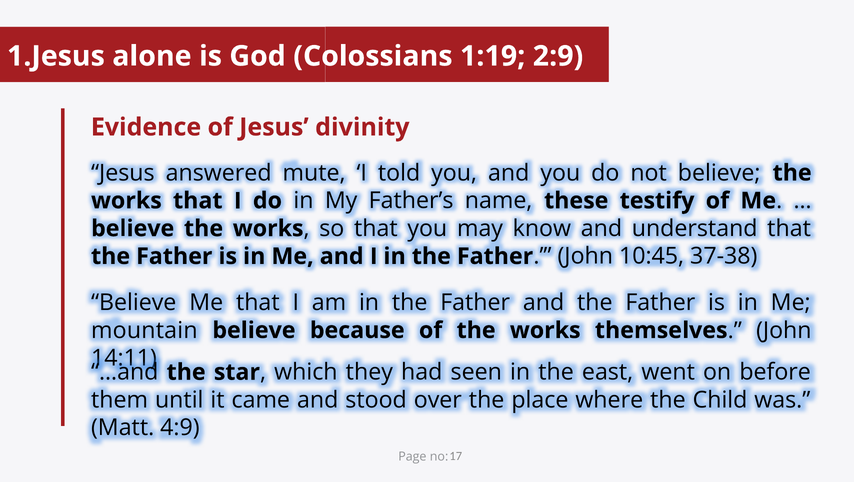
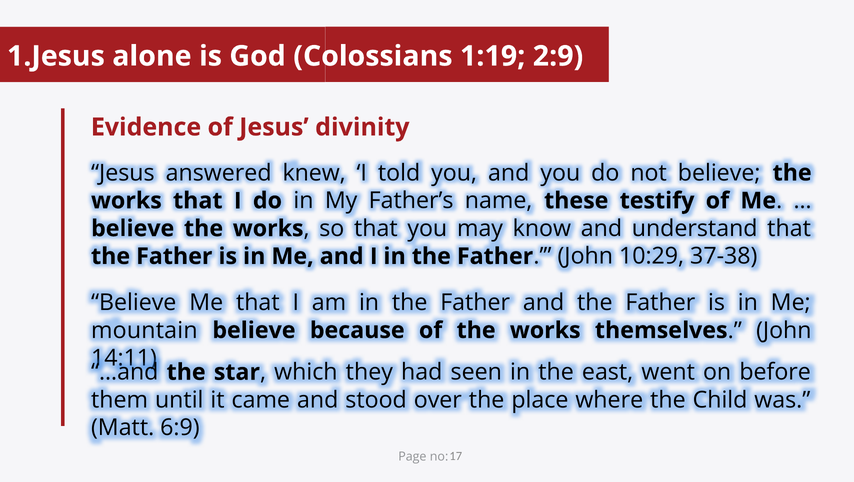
mute: mute -> knew (314, 173)
10:45: 10:45 -> 10:29 (652, 256)
4:9: 4:9 -> 6:9 (180, 427)
